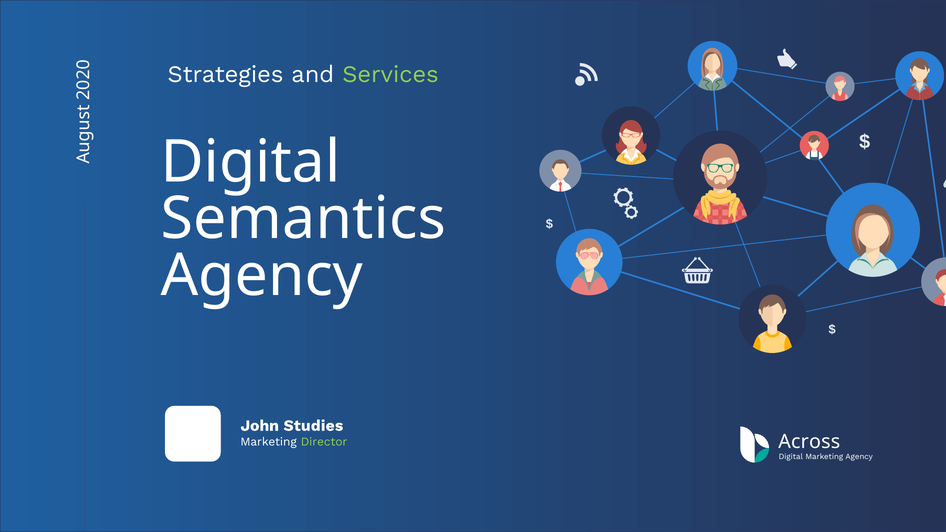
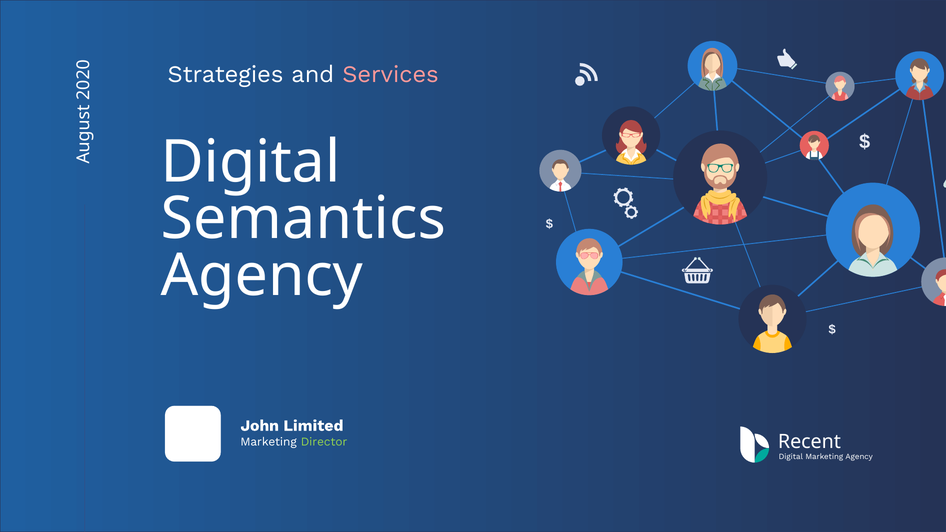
Services colour: light green -> pink (390, 74)
Studies: Studies -> Limited (313, 426)
Across: Across -> Recent (809, 442)
